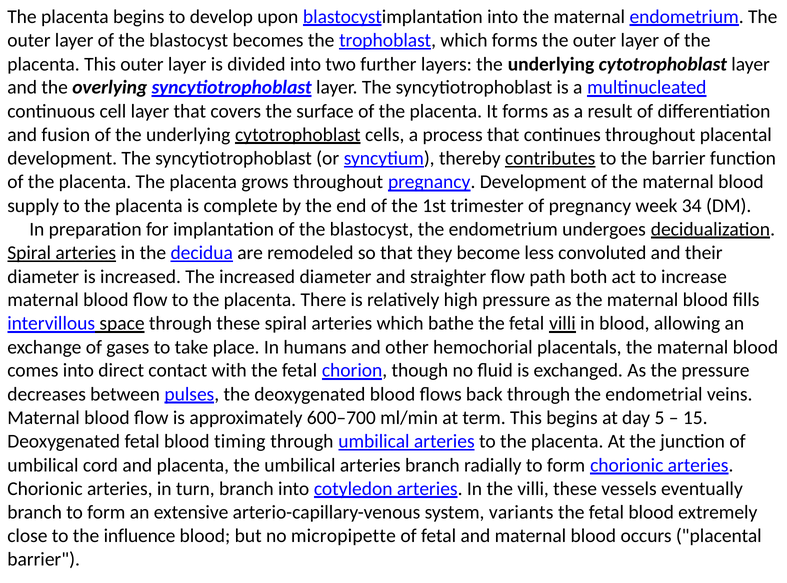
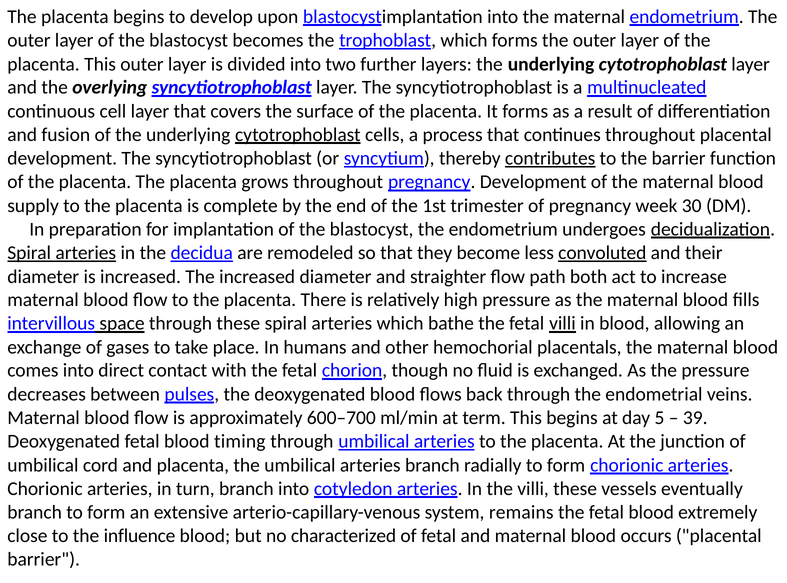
34: 34 -> 30 (692, 206)
convoluted underline: none -> present (602, 253)
15: 15 -> 39 (695, 418)
variants: variants -> remains (521, 512)
micropipette: micropipette -> characterized (344, 536)
